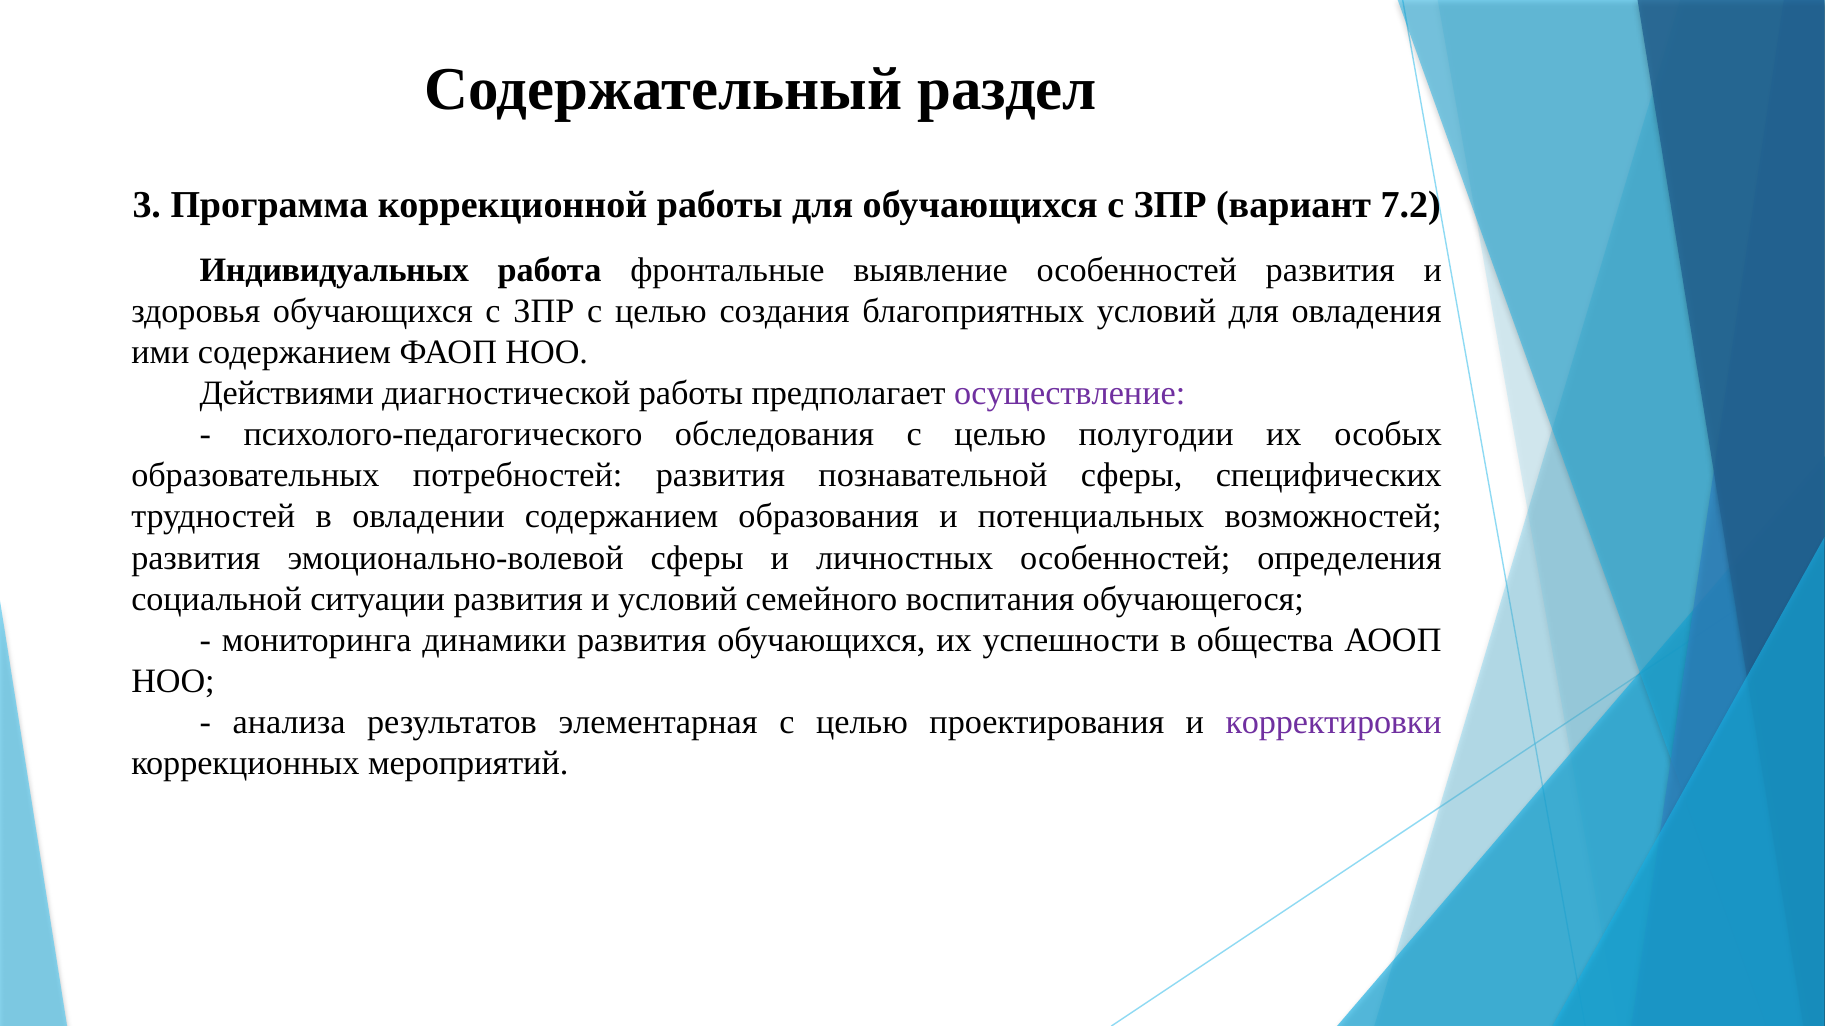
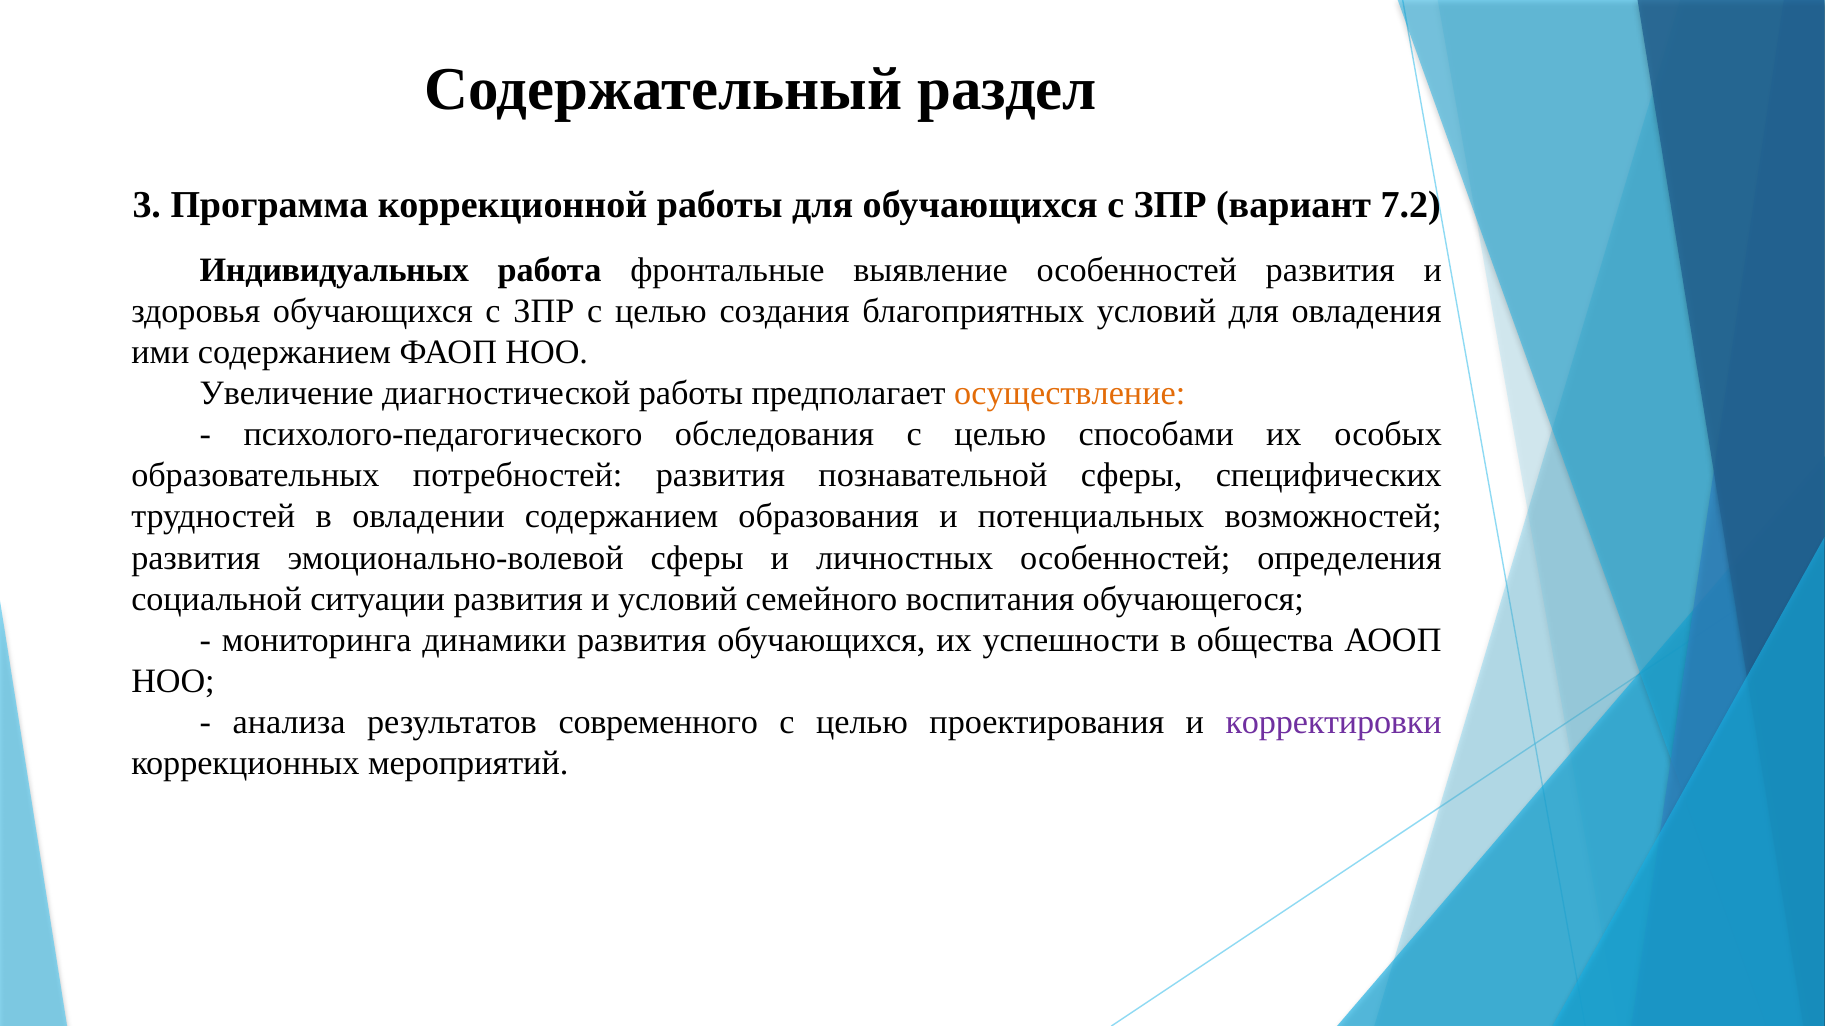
Действиями: Действиями -> Увеличение (287, 394)
осуществление colour: purple -> orange (1070, 394)
полугодии: полугодии -> способами (1156, 435)
элементарная: элементарная -> современного (658, 722)
